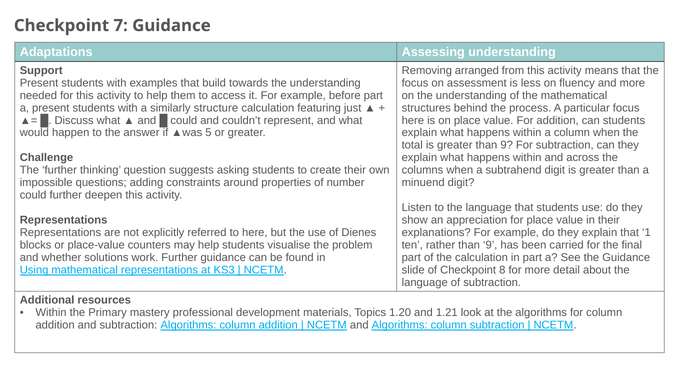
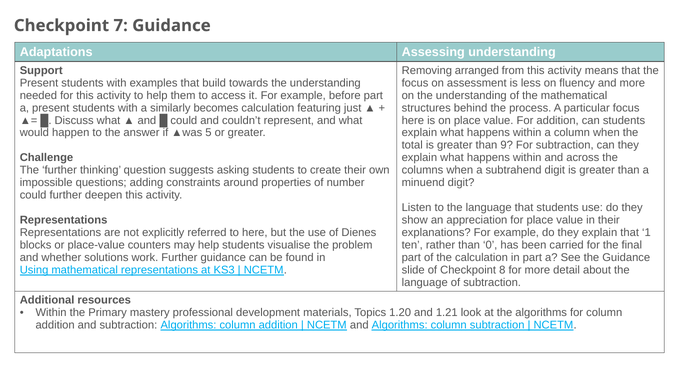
structure: structure -> becomes (216, 108)
rather than 9: 9 -> 0 (490, 245)
